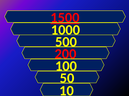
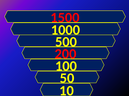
1500 underline: present -> none (65, 18)
